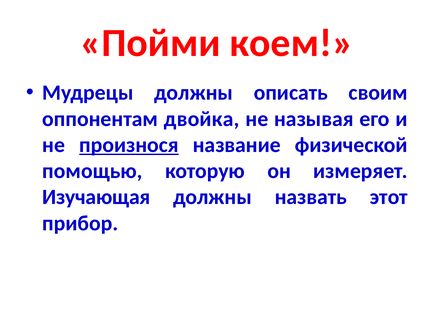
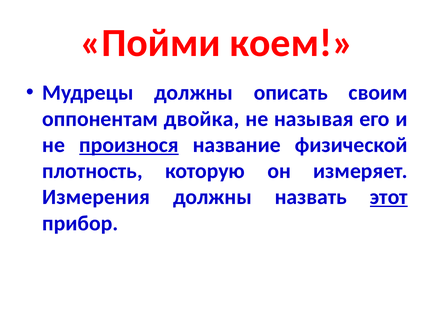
помощью: помощью -> плотность (92, 171)
Изучающая: Изучающая -> Измерения (96, 197)
этот underline: none -> present (389, 197)
